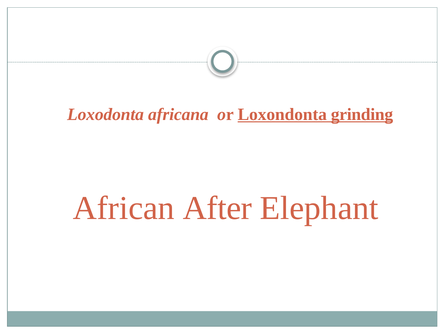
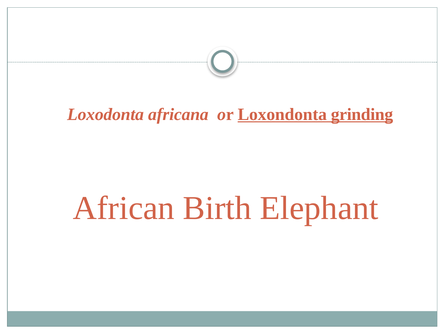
After: After -> Birth (217, 208)
